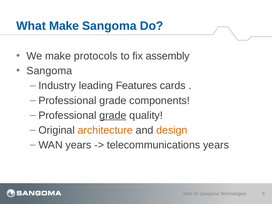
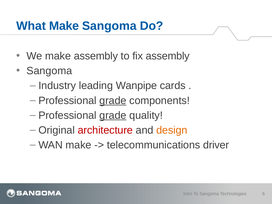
make protocols: protocols -> assembly (96, 56)
Features: Features -> Wanpipe (136, 86)
grade underline: none -> present (113, 101)
architecture colour: orange -> red (105, 130)
WAN years: years -> make (78, 145)
telecommunications years: years -> driver (216, 145)
